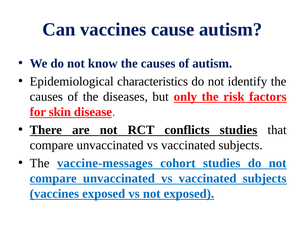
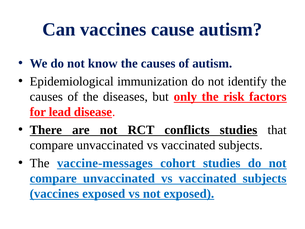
characteristics: characteristics -> immunization (153, 81)
skin: skin -> lead (60, 112)
